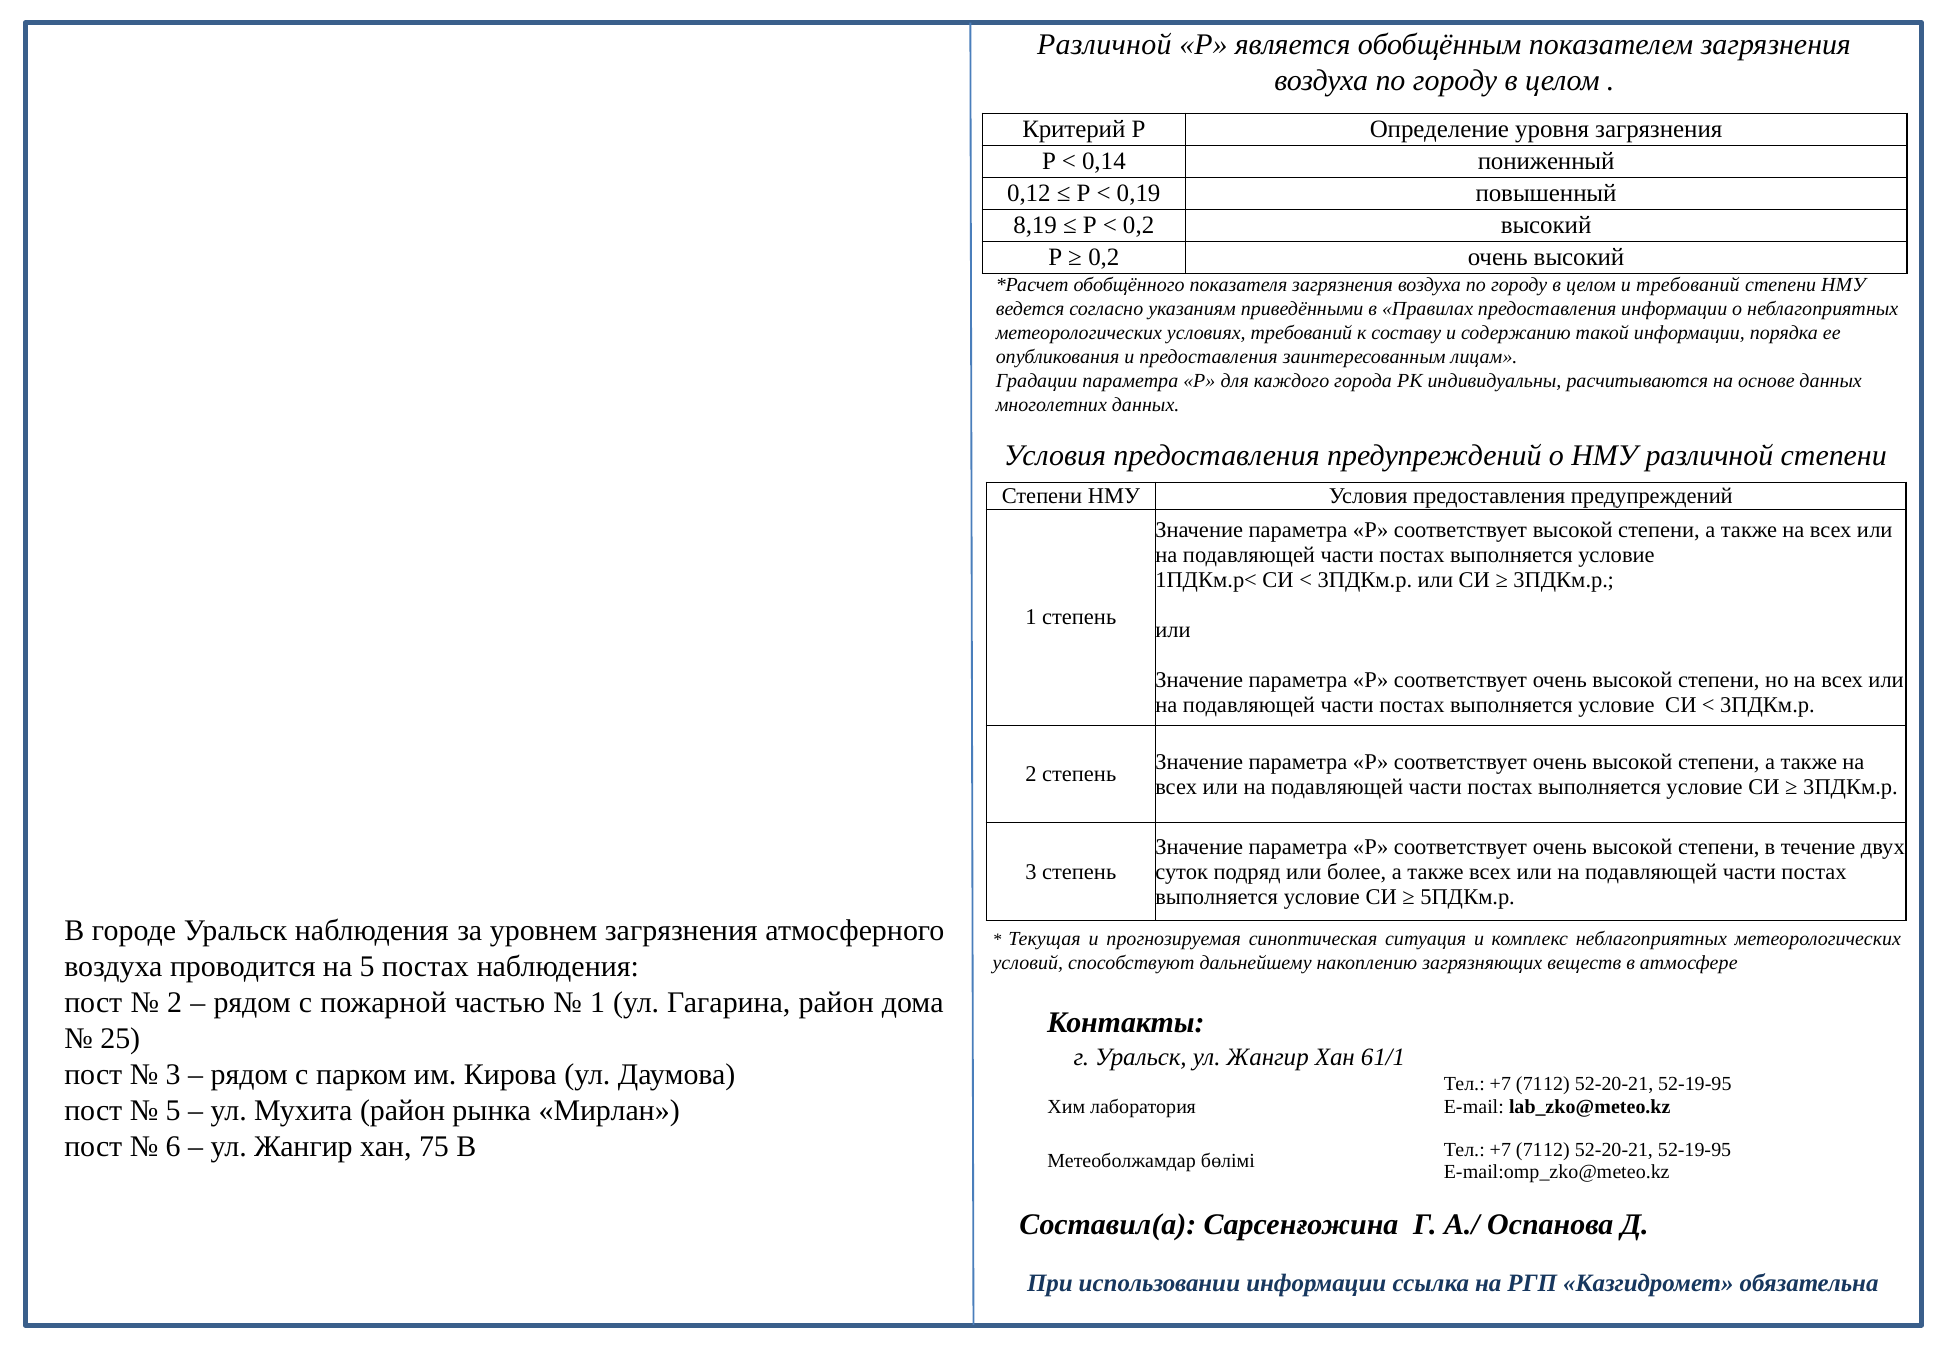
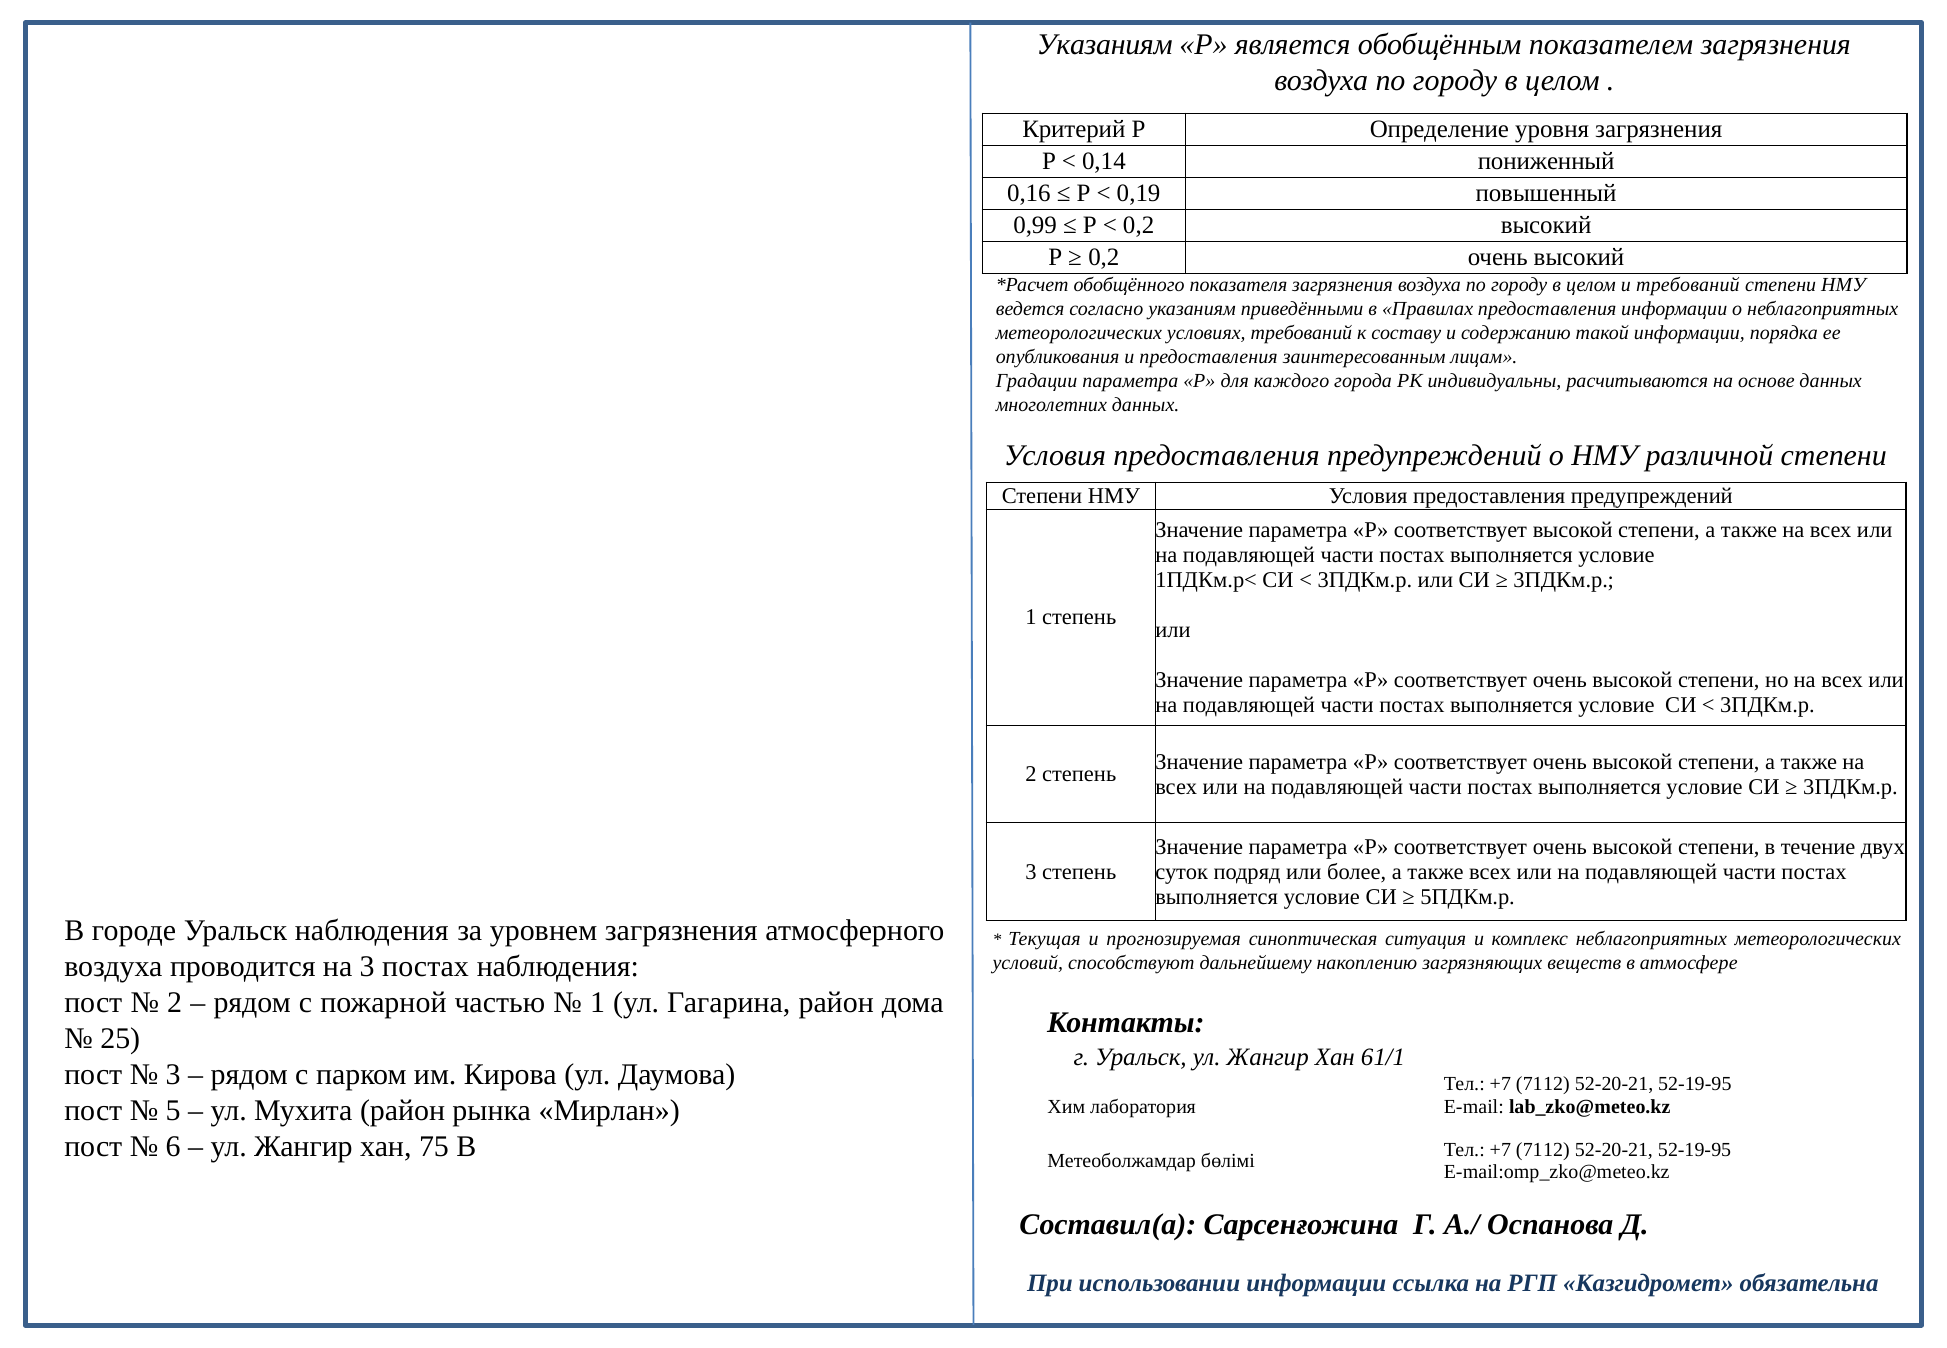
Различной: Различной -> Указаниям (1105, 45)
0,12: 0,12 -> 0,16 (1029, 193)
8,19: 8,19 -> 0,99 (1035, 225)
на 5: 5 -> 3 (367, 966)
